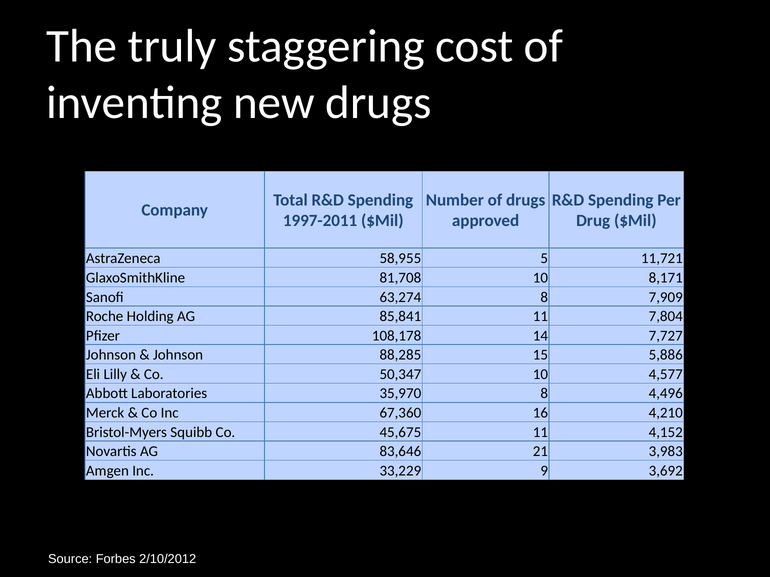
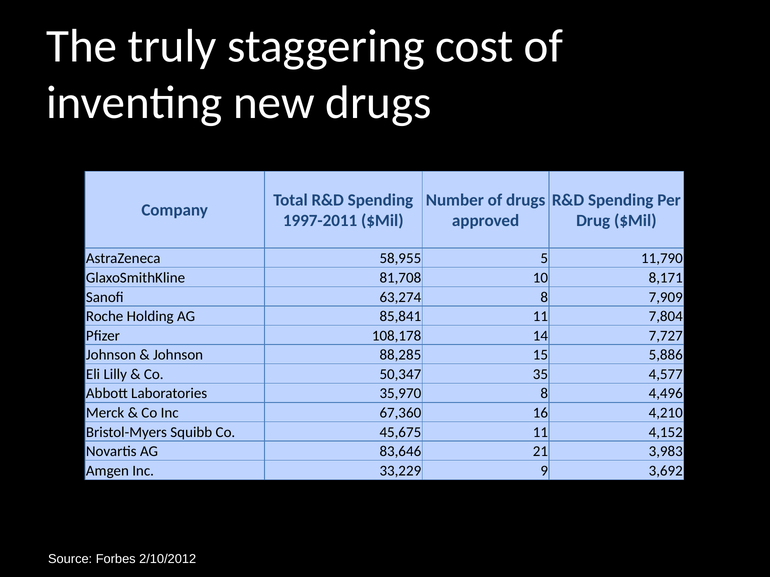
11,721: 11,721 -> 11,790 (662, 259)
50,347 10: 10 -> 35 (540, 375)
